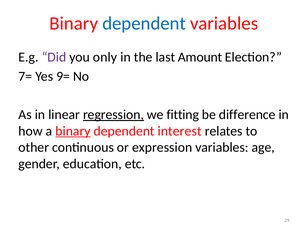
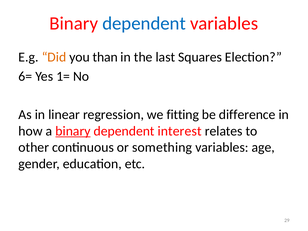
Did colour: purple -> orange (54, 57)
only: only -> than (105, 57)
Amount: Amount -> Squares (200, 57)
7=: 7= -> 6= (25, 76)
9=: 9= -> 1= (63, 76)
regression underline: present -> none (113, 115)
expression: expression -> something (162, 147)
